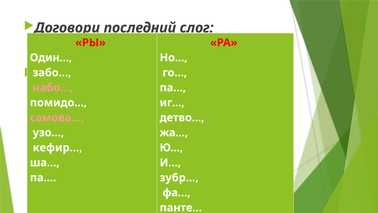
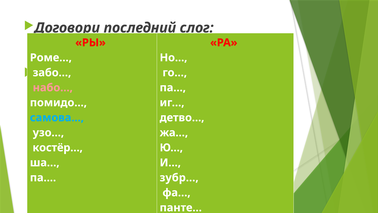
Один…: Один… -> Роме… (51, 58)
самова… colour: pink -> light blue (57, 117)
кефир…: кефир… -> костёр… (58, 147)
